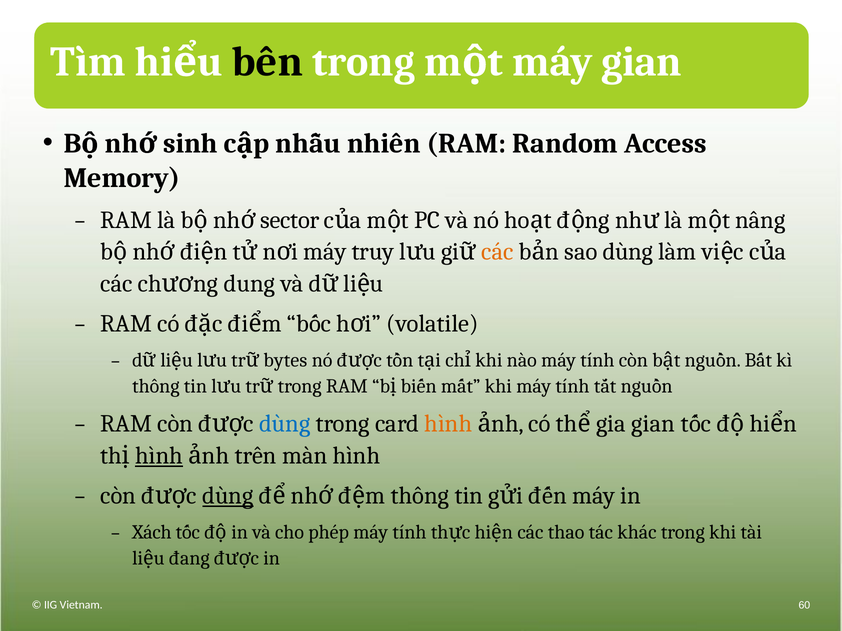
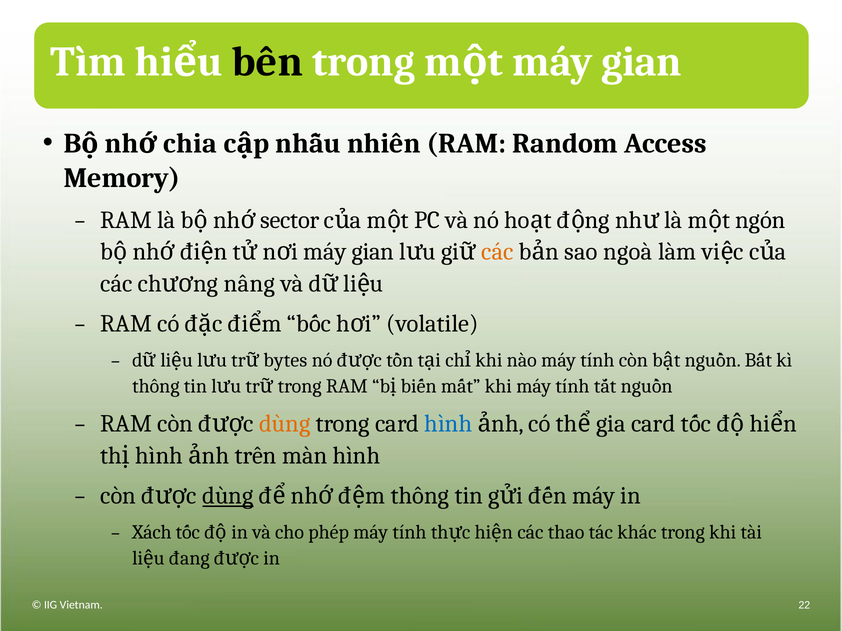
sinh: sinh -> chia (190, 144)
nâng: nâng -> ngón (760, 220)
truy: truy -> gian (373, 252)
sao dùng: dùng -> ngoà (628, 252)
dung: dung -> nâng (249, 284)
dùng colour: blue -> orange (285, 424)
hình colour: orange -> blue (448, 424)
gia gian: gian -> card (653, 424)
hình underline: present -> none (159, 456)
60: 60 -> 22 (804, 606)
